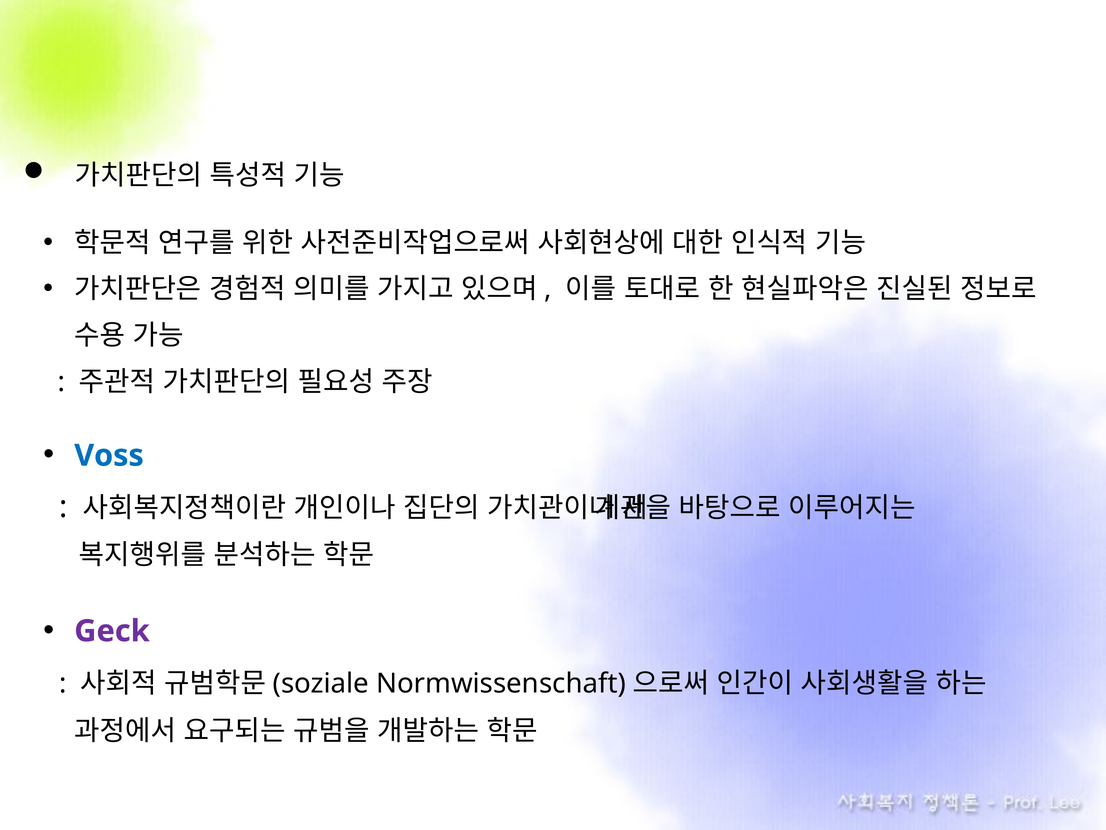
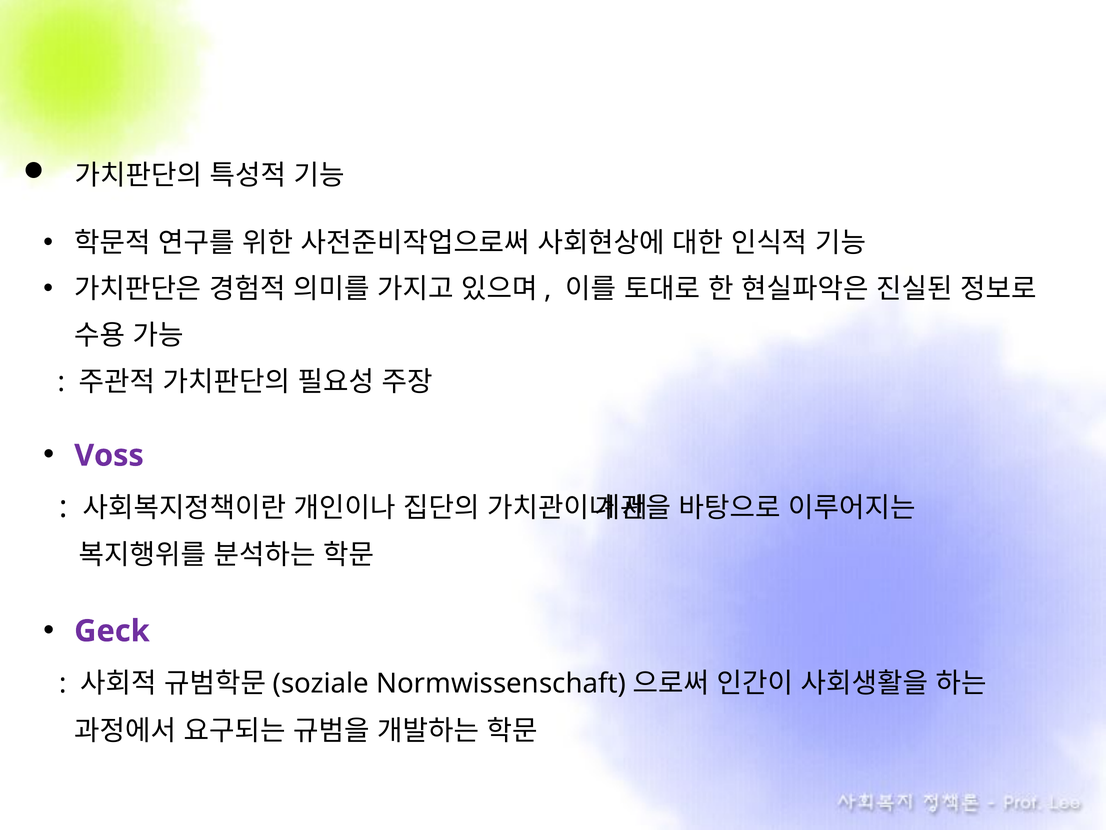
Voss colour: blue -> purple (109, 455)
